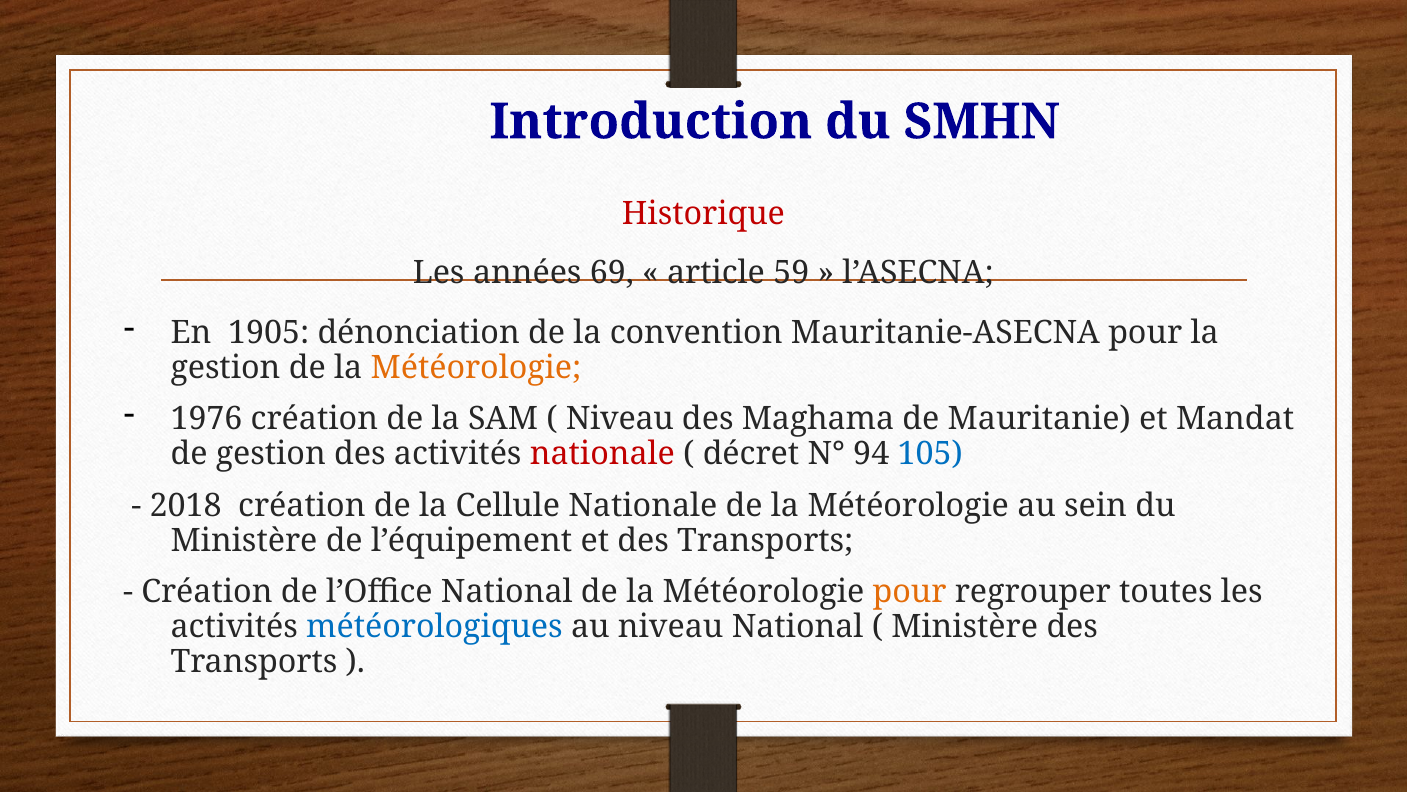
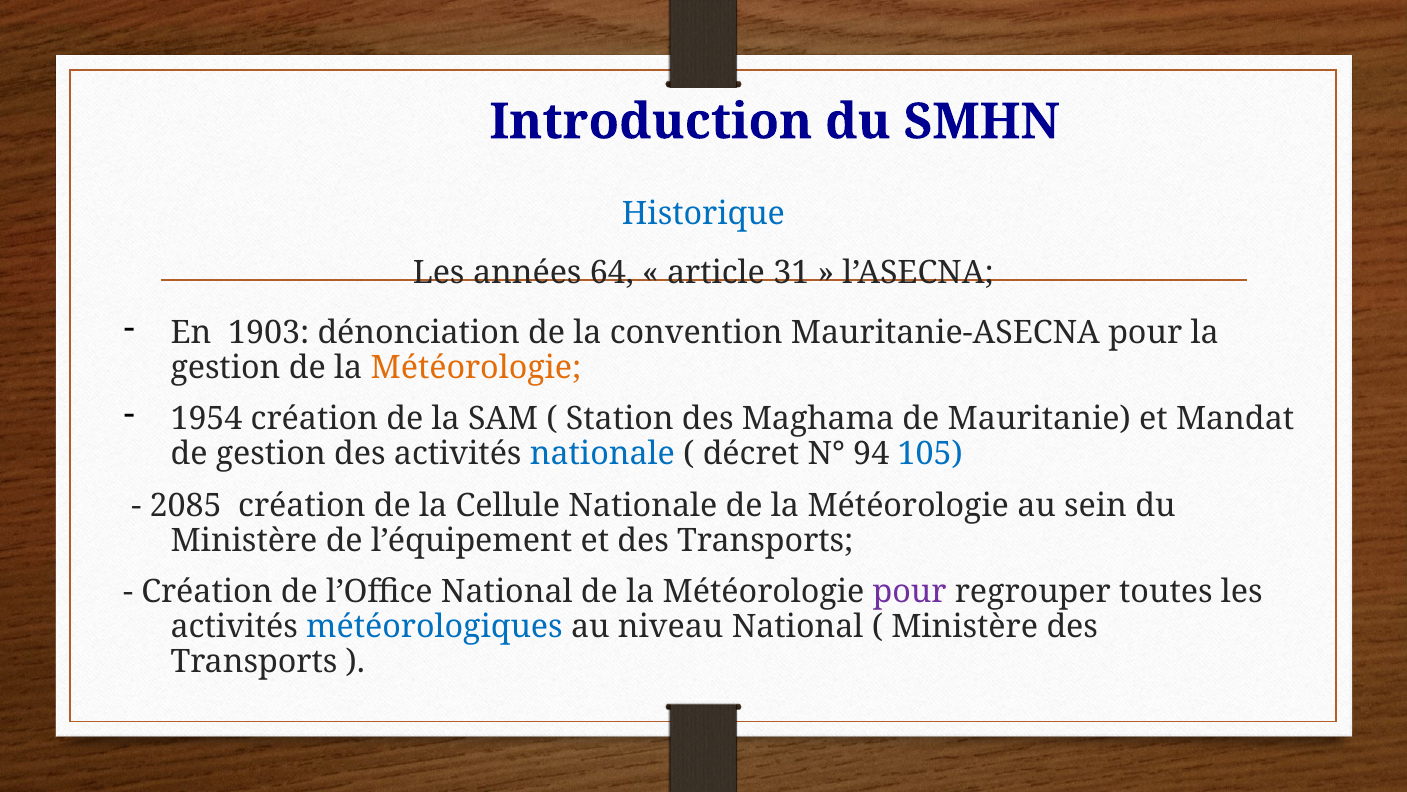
Historique colour: red -> blue (703, 213)
69: 69 -> 64 (612, 273)
59: 59 -> 31 (791, 273)
1905: 1905 -> 1903 (269, 332)
1976: 1976 -> 1954 (207, 419)
Niveau: Niveau -> Station (620, 419)
nationale colour: red -> blue (602, 454)
2018: 2018 -> 2085 (186, 505)
pour colour: orange -> purple (910, 592)
